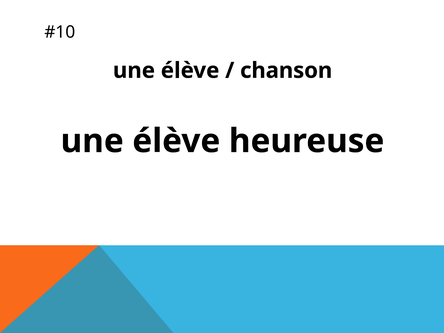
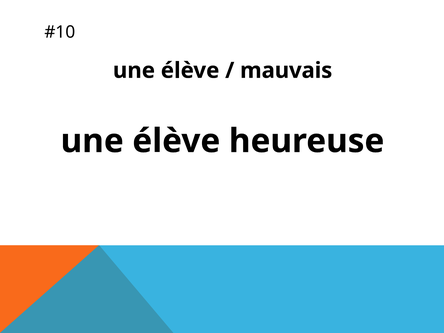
chanson: chanson -> mauvais (286, 71)
